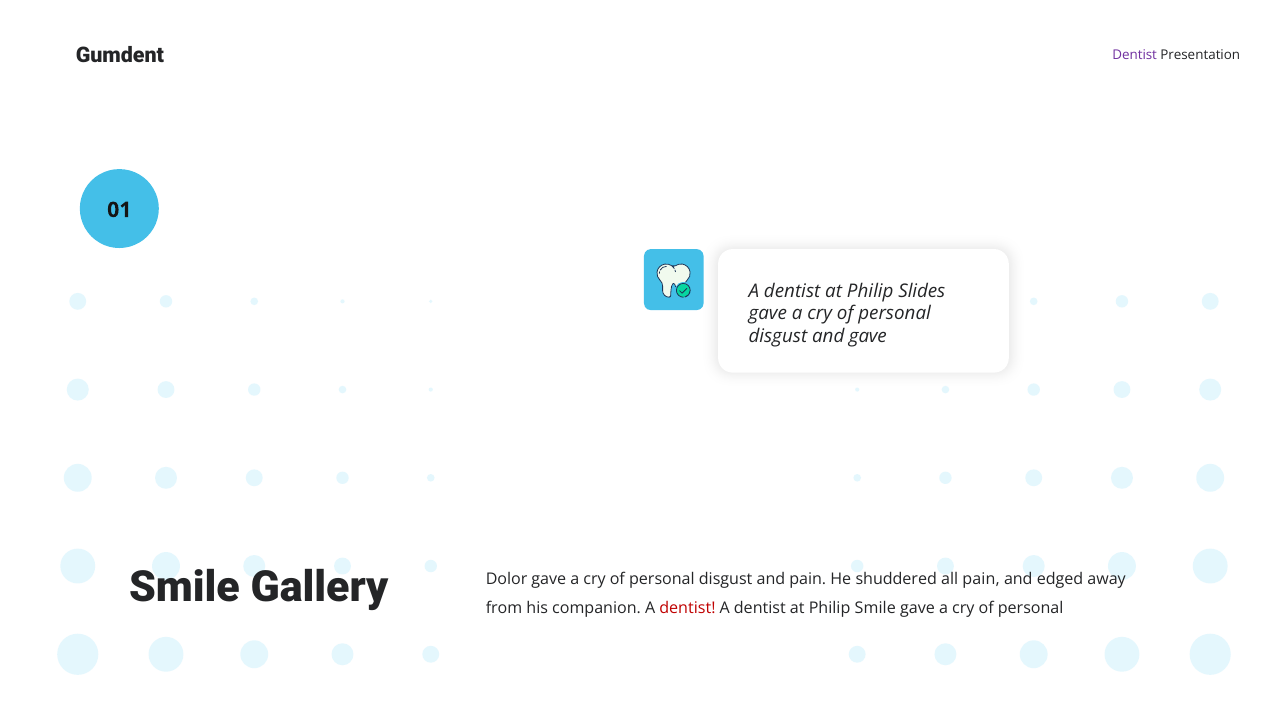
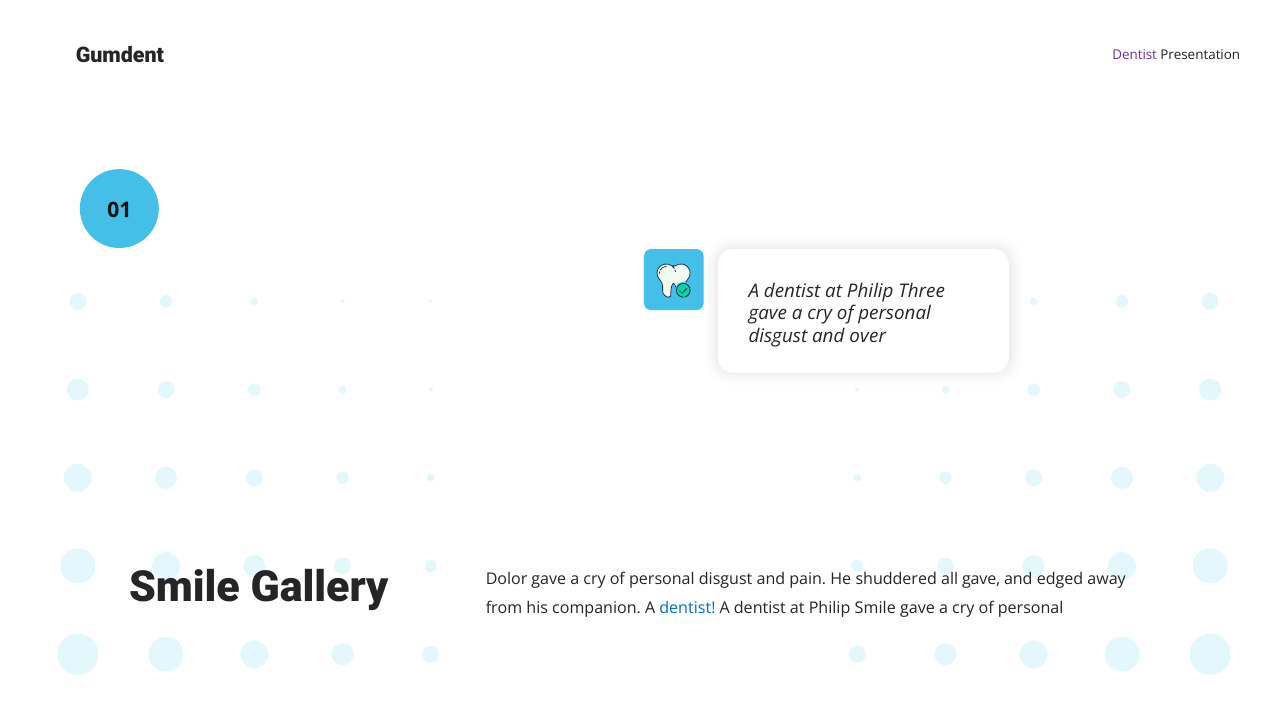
Slides: Slides -> Three (922, 291)
and gave: gave -> over (868, 336)
all pain: pain -> gave (981, 580)
dentist colour: red -> blue (687, 609)
